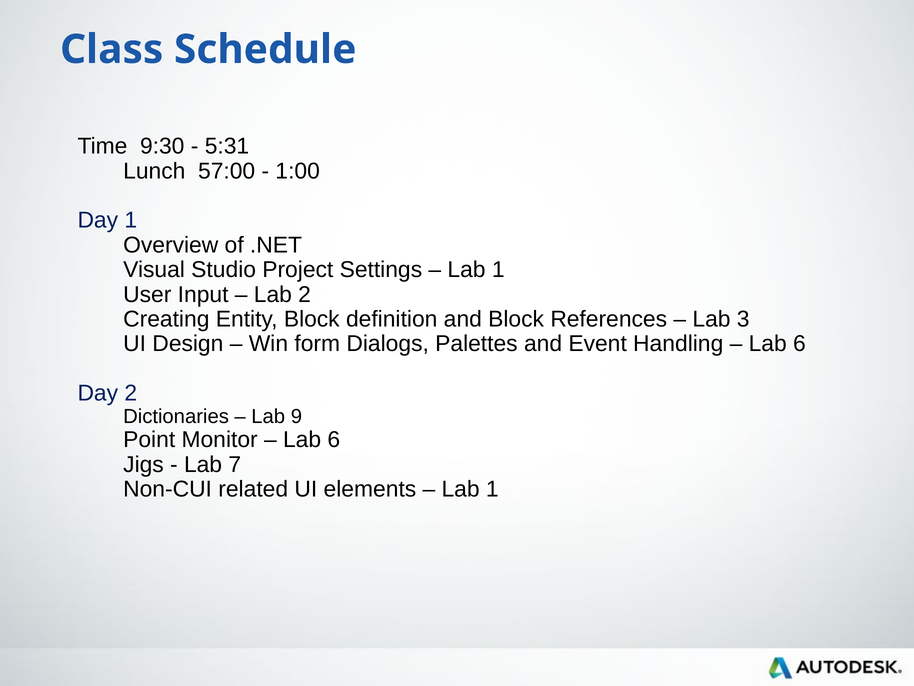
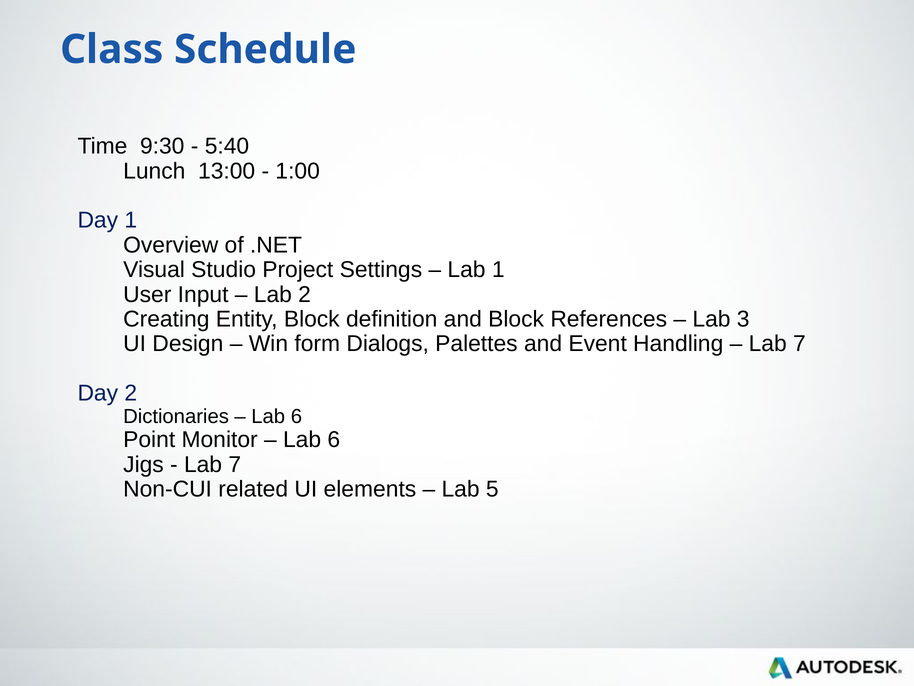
5:31: 5:31 -> 5:40 (227, 146)
57:00: 57:00 -> 13:00 (227, 171)
6: 6 -> 7 (799, 344)
9: 9 -> 6 (296, 416)
1: 1 -> 5 (492, 489)
